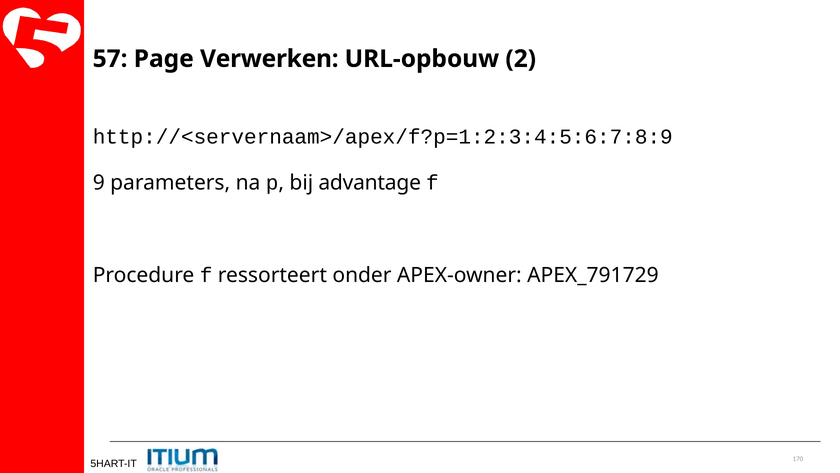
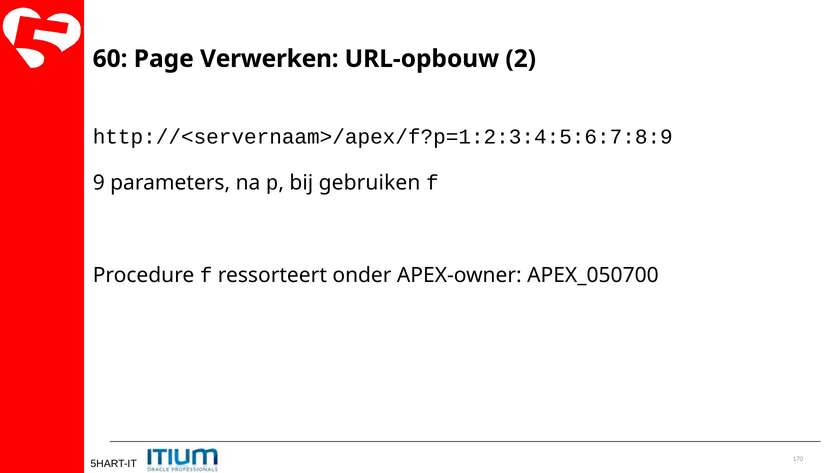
57: 57 -> 60 (110, 59)
advantage: advantage -> gebruiken (370, 183)
APEX_791729: APEX_791729 -> APEX_050700 (593, 275)
